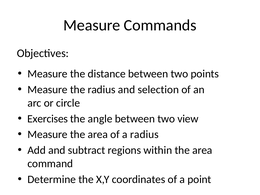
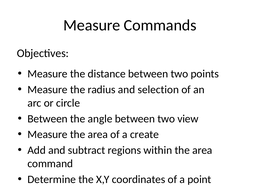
Exercises: Exercises -> Between (48, 119)
a radius: radius -> create (144, 135)
